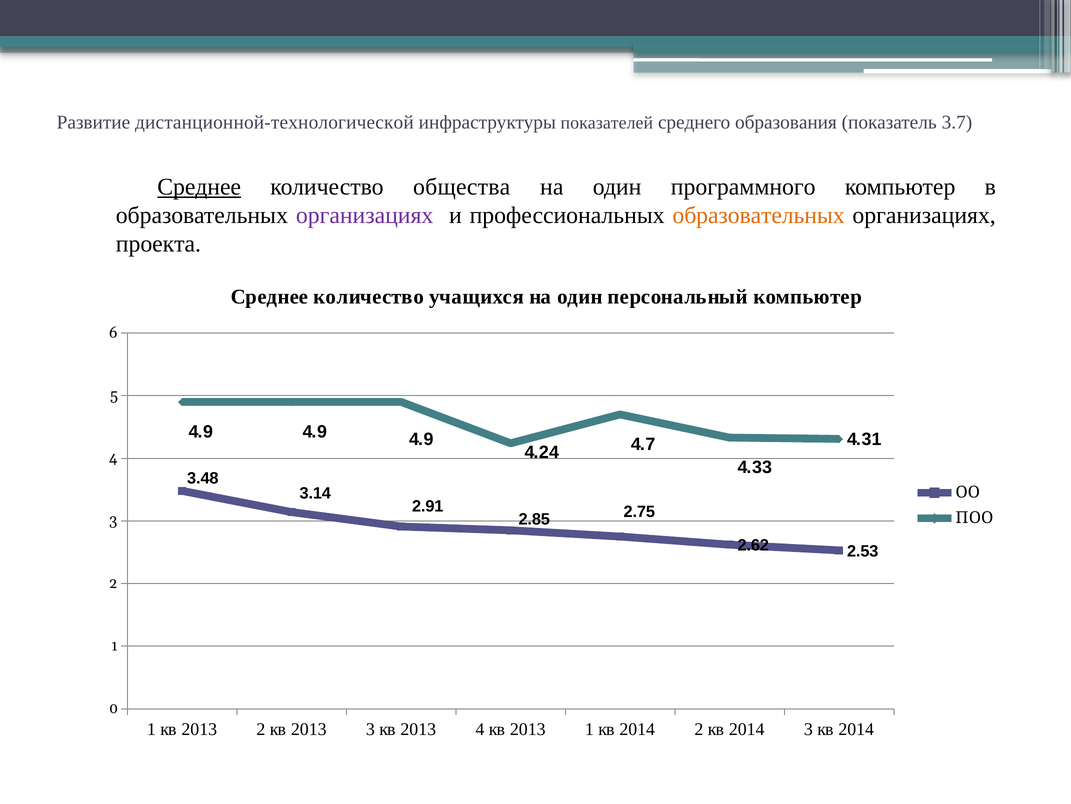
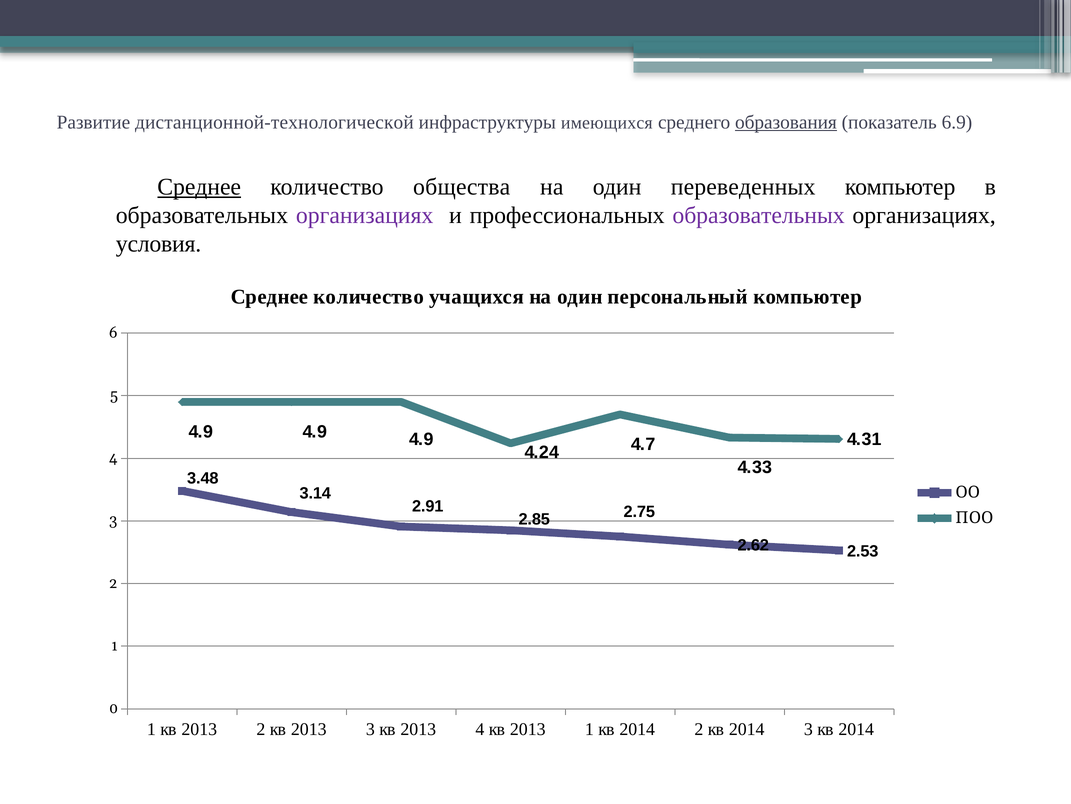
показателей: показателей -> имеющихся (607, 123)
образования underline: none -> present (786, 122)
3.7: 3.7 -> 6.9 (957, 122)
программного: программного -> переведенных (743, 187)
образовательных colour: orange -> purple (759, 215)
проекта: проекта -> условия (159, 244)
